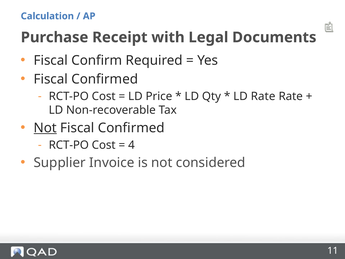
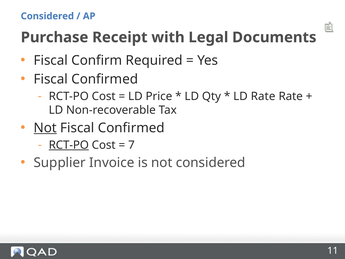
Calculation: Calculation -> Considered (47, 16)
RCT-PO underline: none -> present (69, 145)
4: 4 -> 7 (131, 145)
